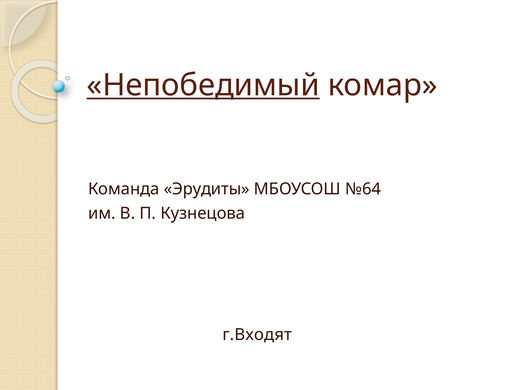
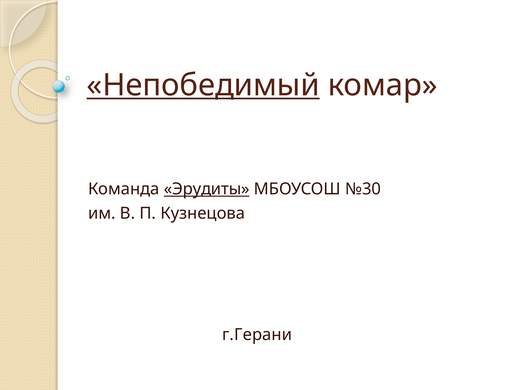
Эрудиты underline: none -> present (207, 189)
№64: №64 -> №30 (363, 189)
г.Входят: г.Входят -> г.Герани (257, 335)
